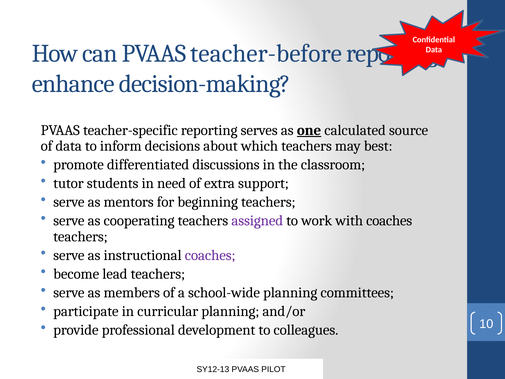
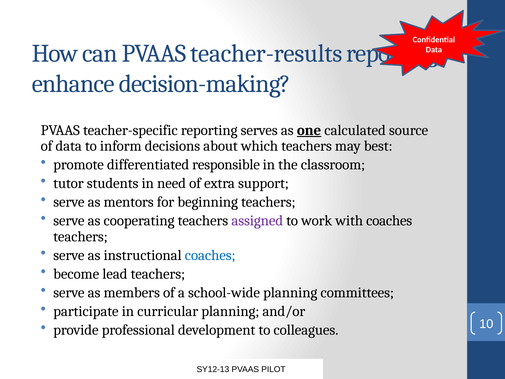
teacher-before: teacher-before -> teacher-results (266, 54)
discussions: discussions -> responsible (226, 165)
coaches colour: purple -> blue (210, 255)
